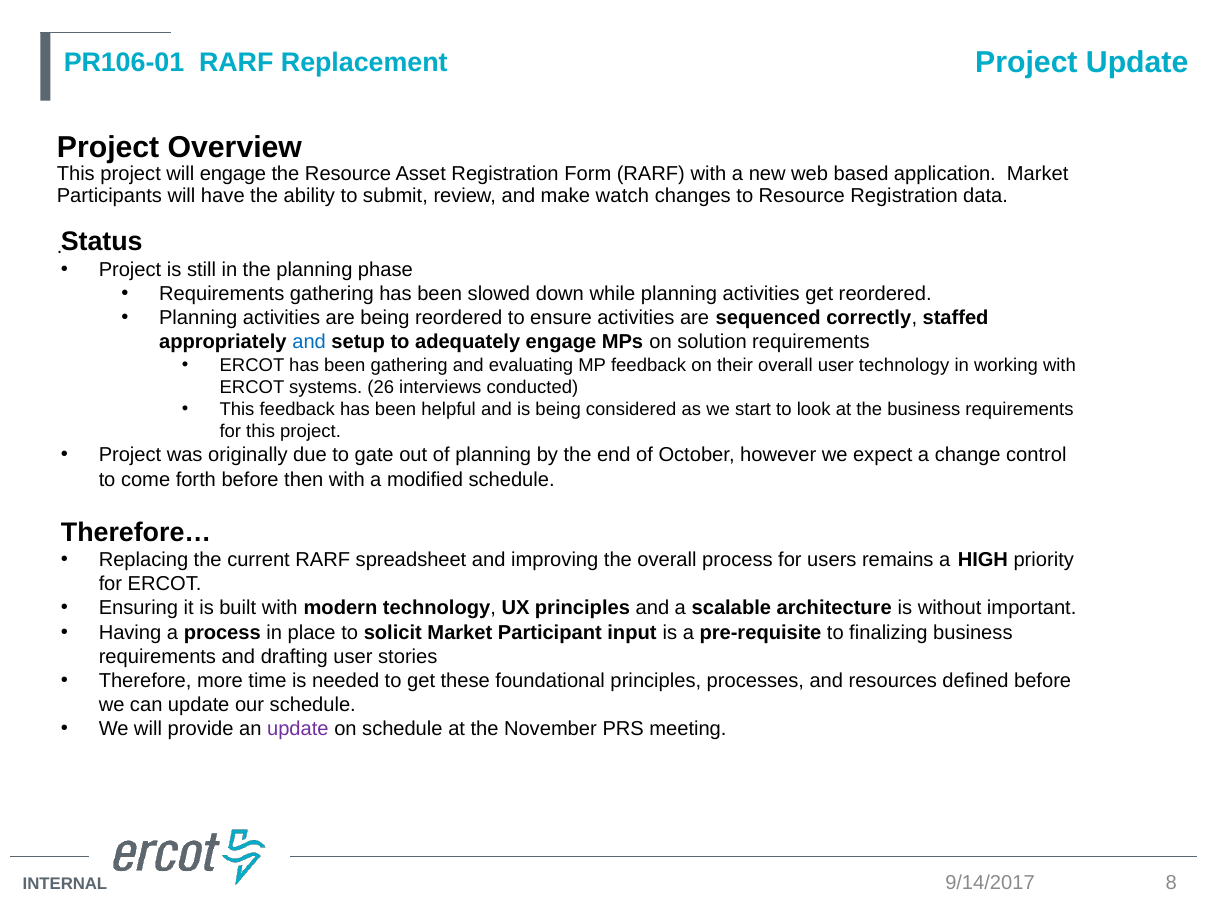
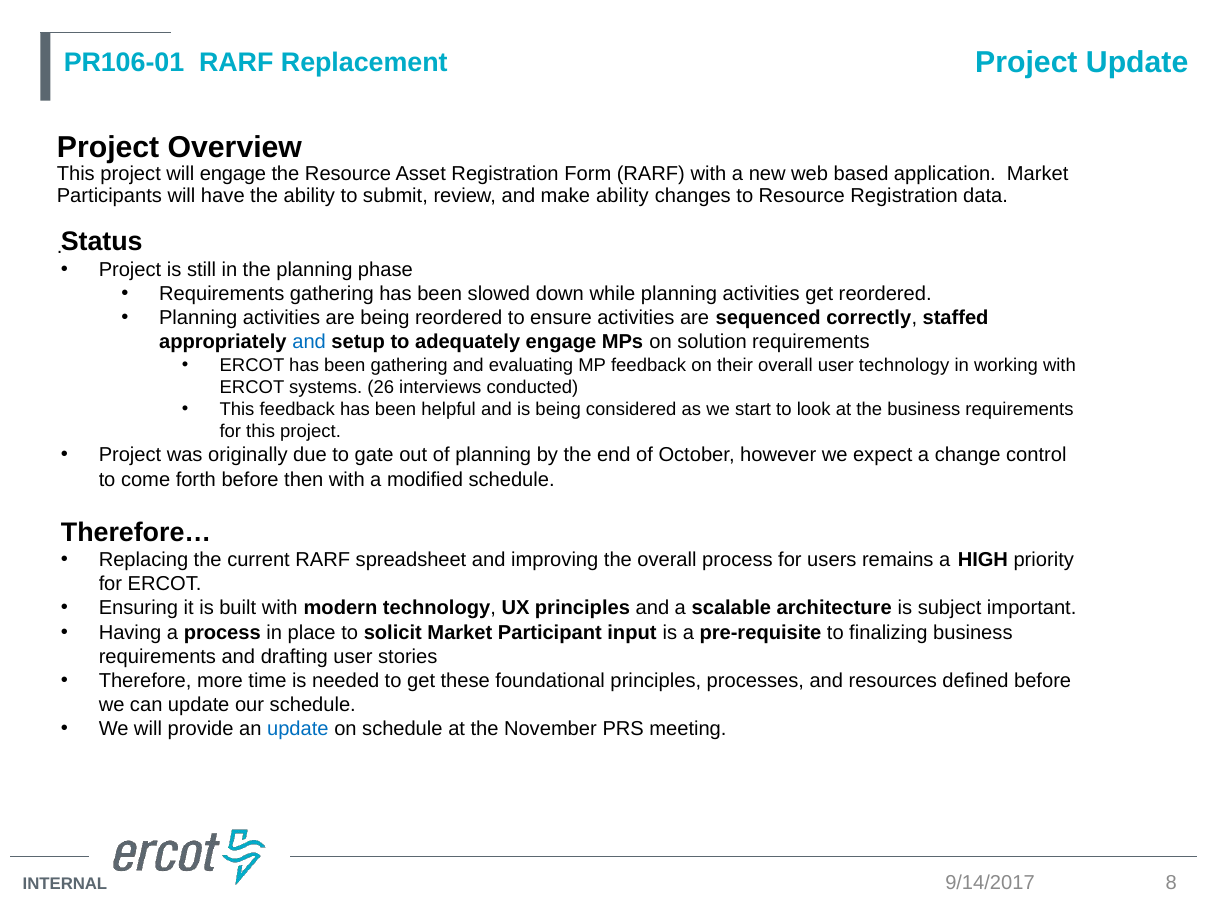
make watch: watch -> ability (622, 196)
without: without -> subject (950, 608)
update colour: purple -> blue (298, 729)
